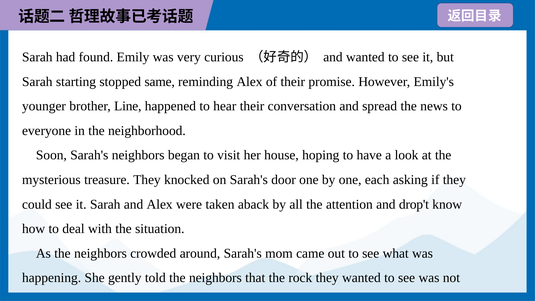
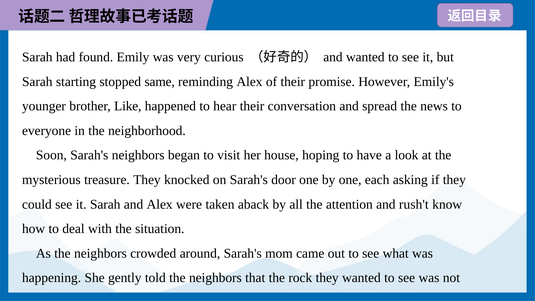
Line: Line -> Like (128, 106)
drop't: drop't -> rush't (414, 204)
